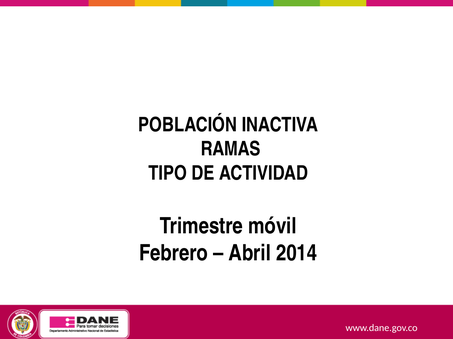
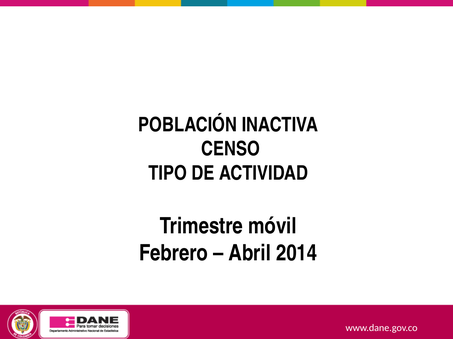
RAMAS: RAMAS -> CENSO (231, 149)
